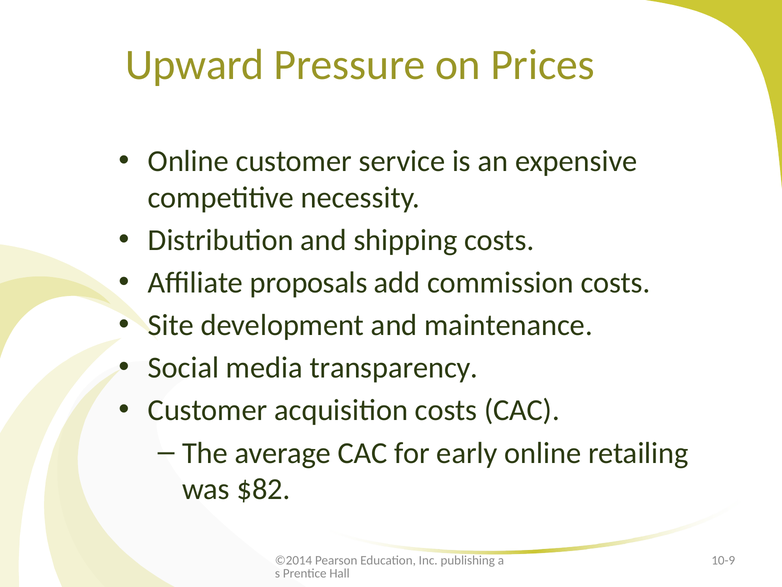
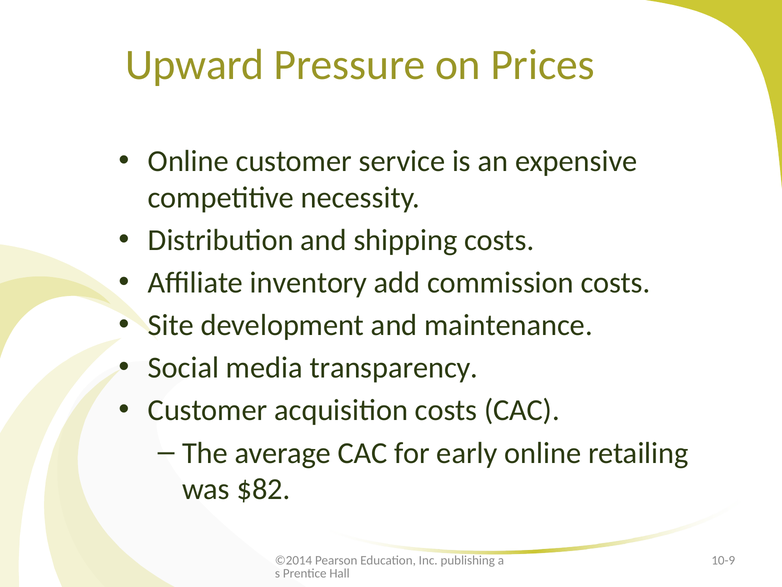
proposals: proposals -> inventory (309, 283)
